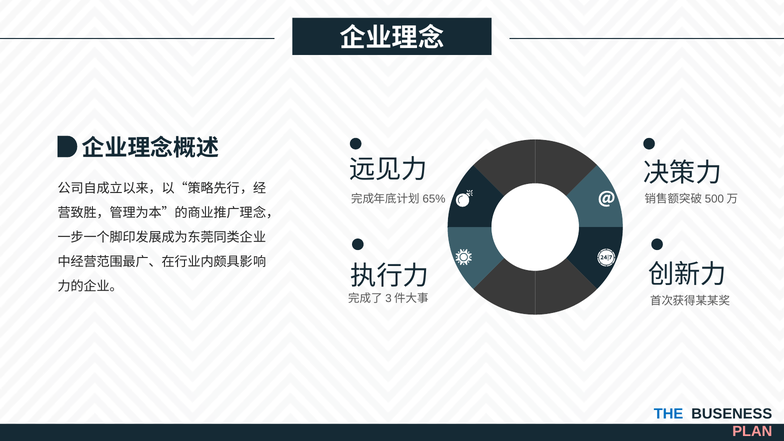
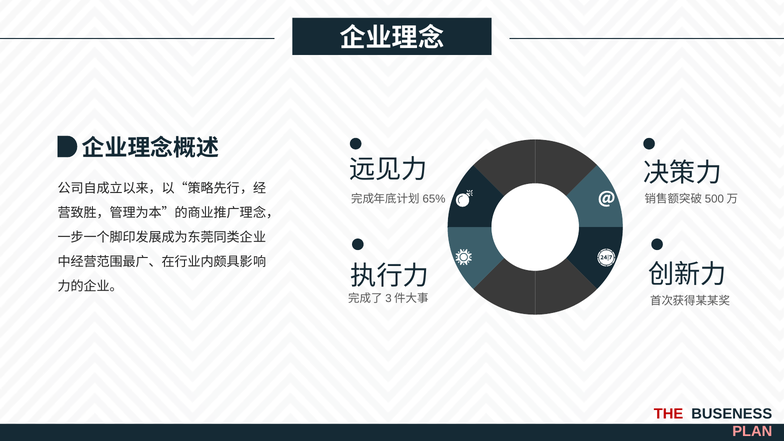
THE colour: blue -> red (669, 414)
